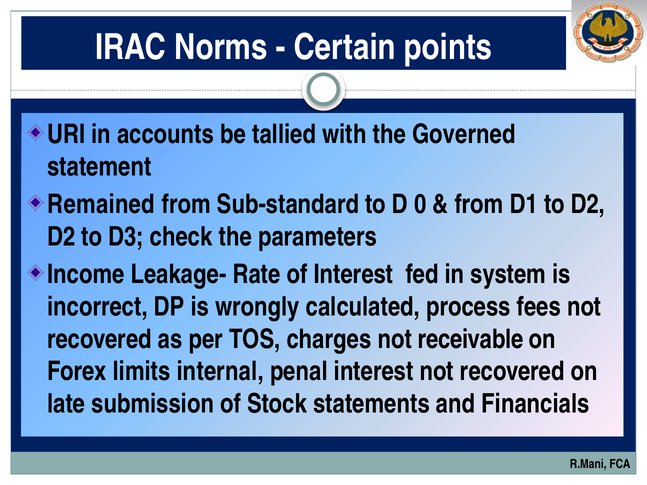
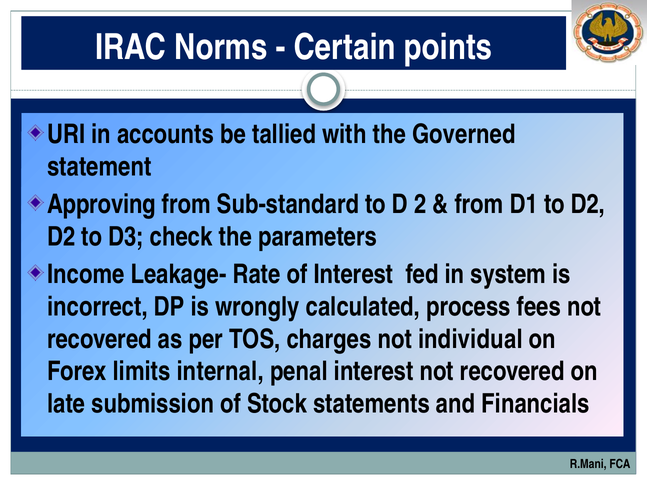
Remained: Remained -> Approving (101, 205)
0: 0 -> 2 (420, 205)
receivable: receivable -> individual (470, 339)
